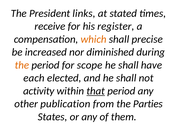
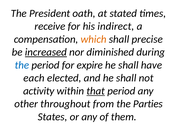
links: links -> oath (84, 13)
register: register -> indirect (116, 26)
increased underline: none -> present (46, 52)
the colour: orange -> blue (22, 65)
scope: scope -> expire (90, 65)
publication: publication -> throughout (65, 104)
